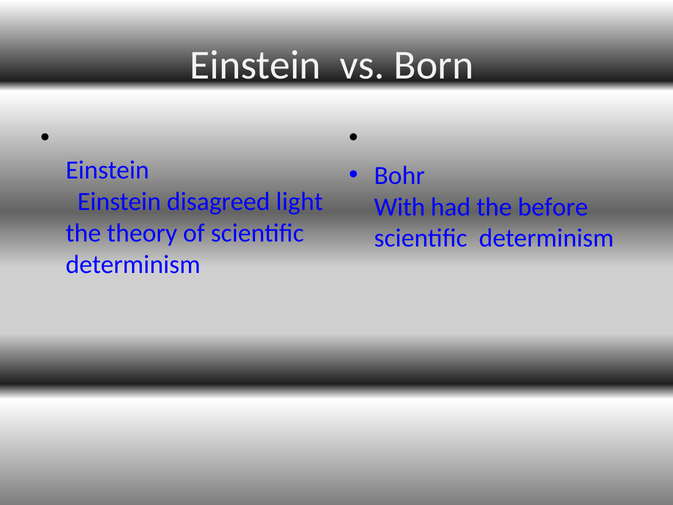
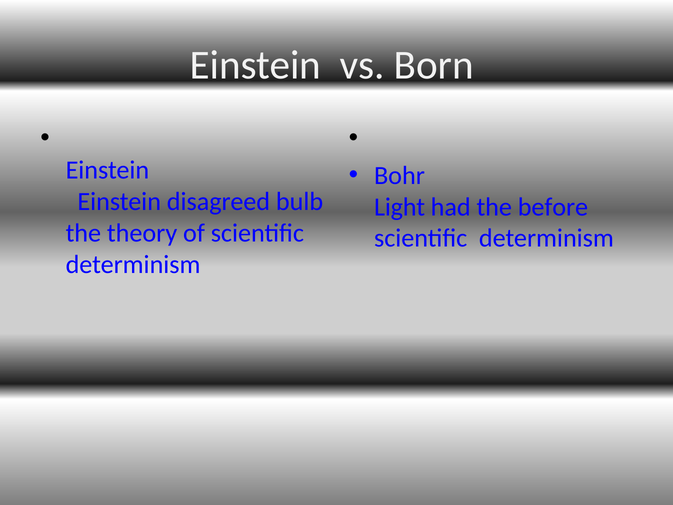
light: light -> bulb (300, 202)
With: With -> Light (400, 207)
